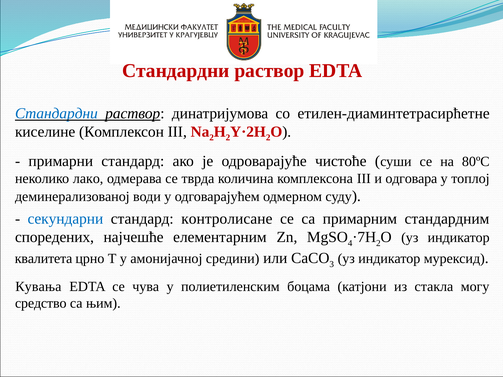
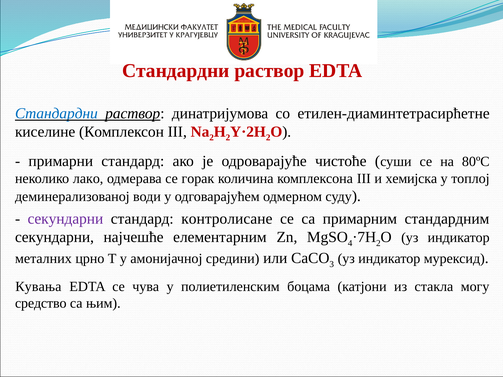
тврда: тврда -> горак (198, 179)
одговара: одговара -> хемијска (411, 179)
секундарни colour: blue -> purple (65, 219)
споредених: споредених -> секундарни (54, 237)
квалитета: квалитета -> металних (43, 259)
